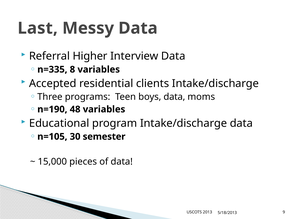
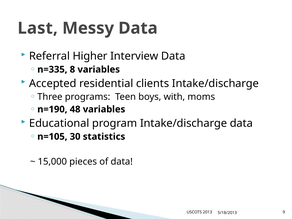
boys data: data -> with (174, 97)
semester: semester -> statistics (104, 137)
